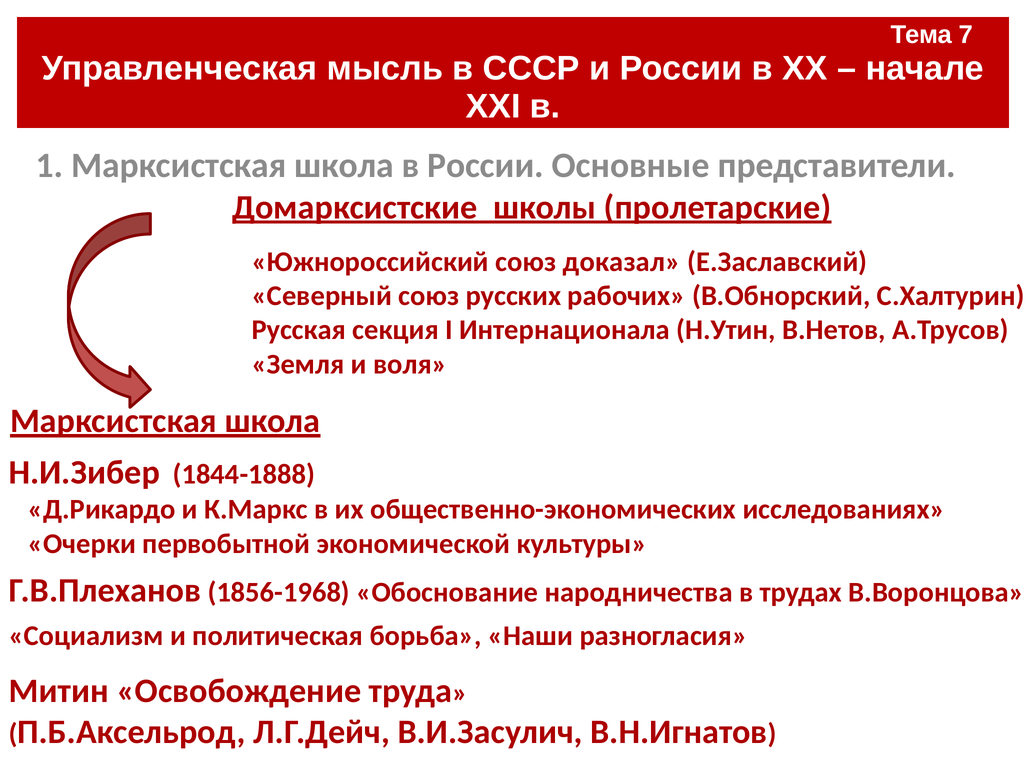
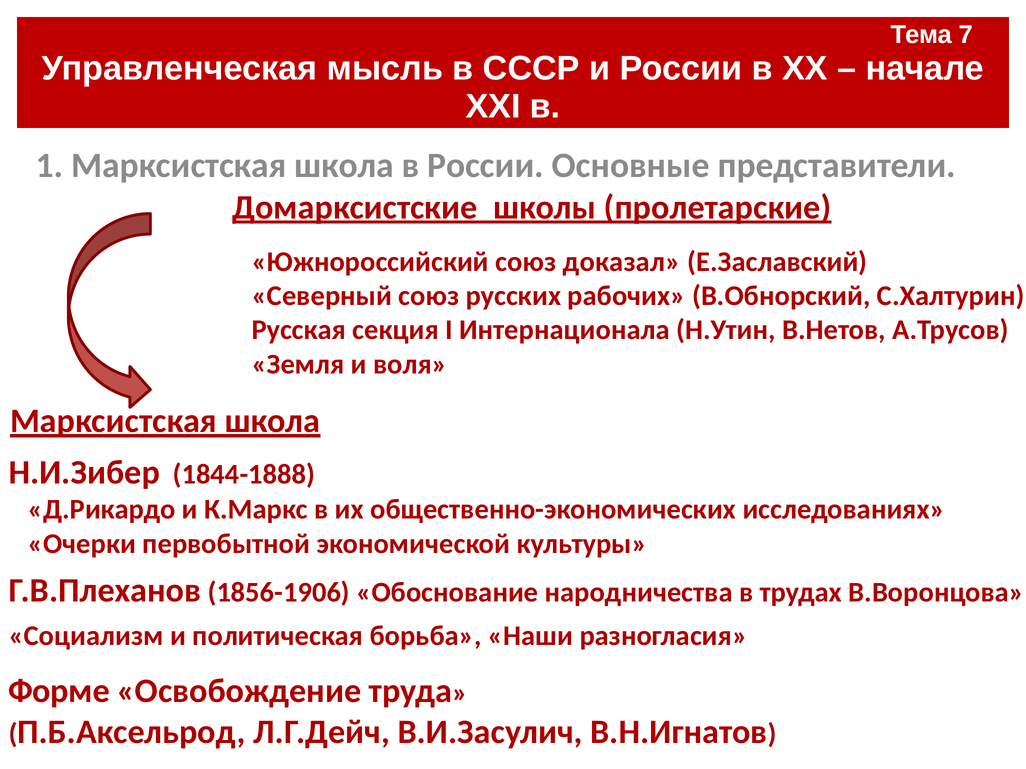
1856-1968: 1856-1968 -> 1856-1906 (279, 592)
Митин: Митин -> Форме (59, 692)
